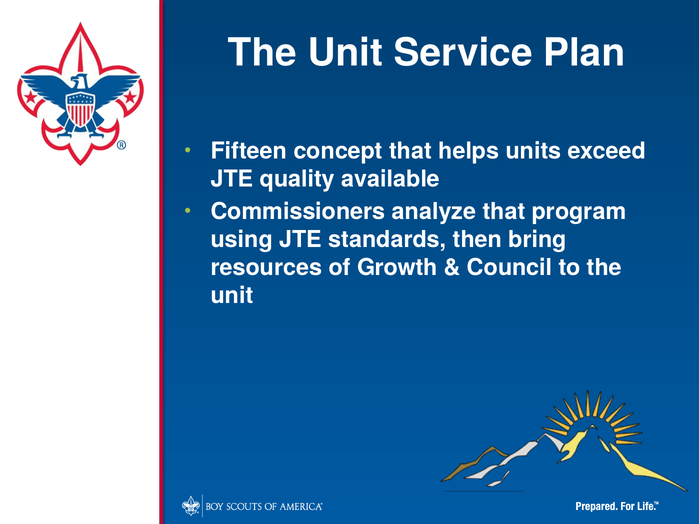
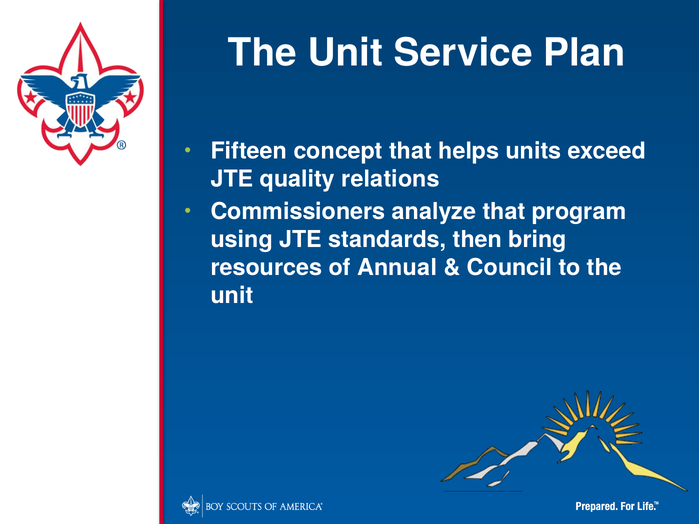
available: available -> relations (391, 179)
Growth: Growth -> Annual (397, 268)
